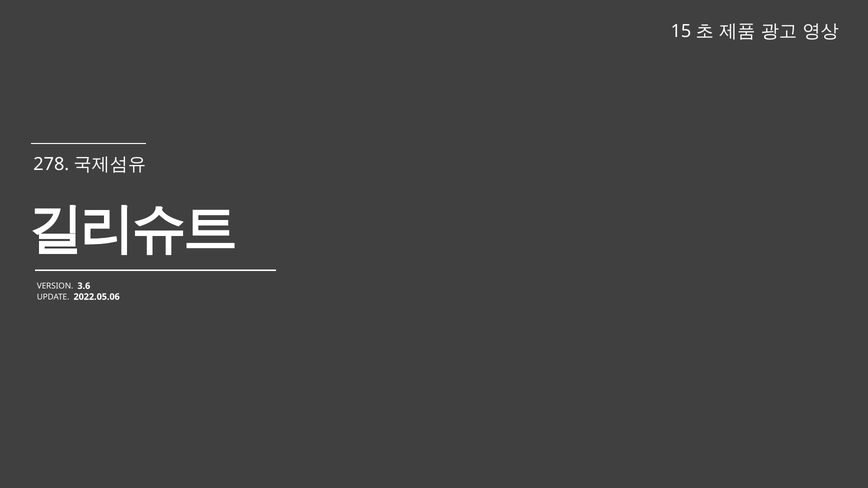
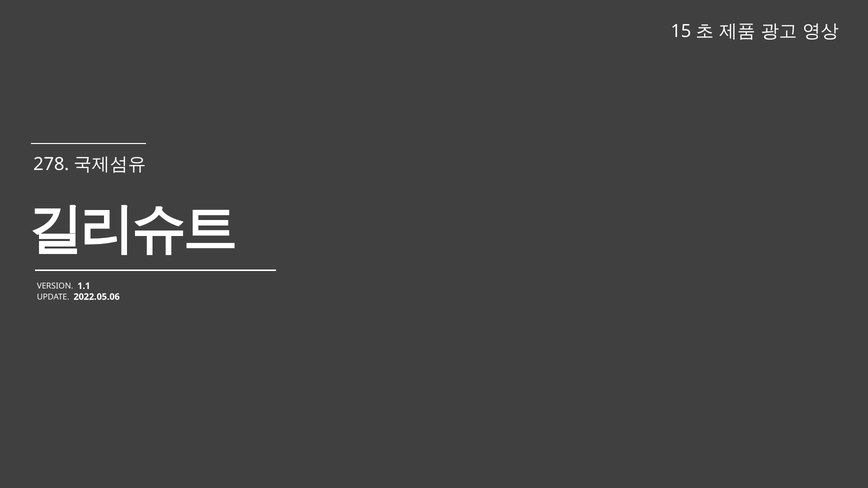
3.6: 3.6 -> 1.1 (84, 286)
